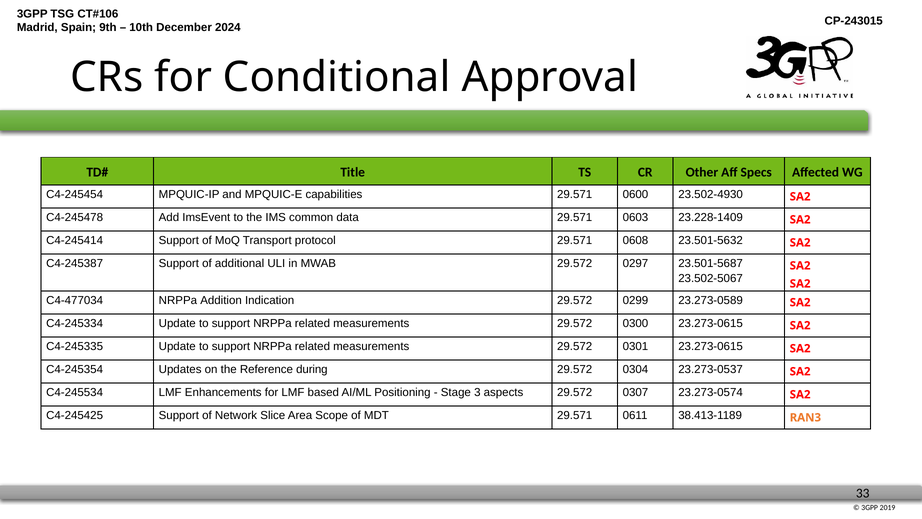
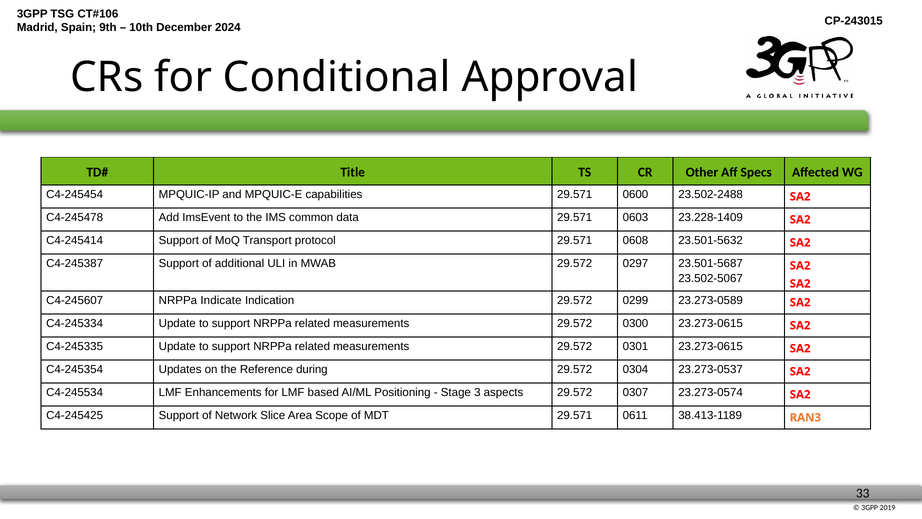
23.502-4930: 23.502-4930 -> 23.502-2488 (711, 194)
C4-477034: C4-477034 -> C4-245607 (75, 300)
Addition: Addition -> Indicate (221, 300)
